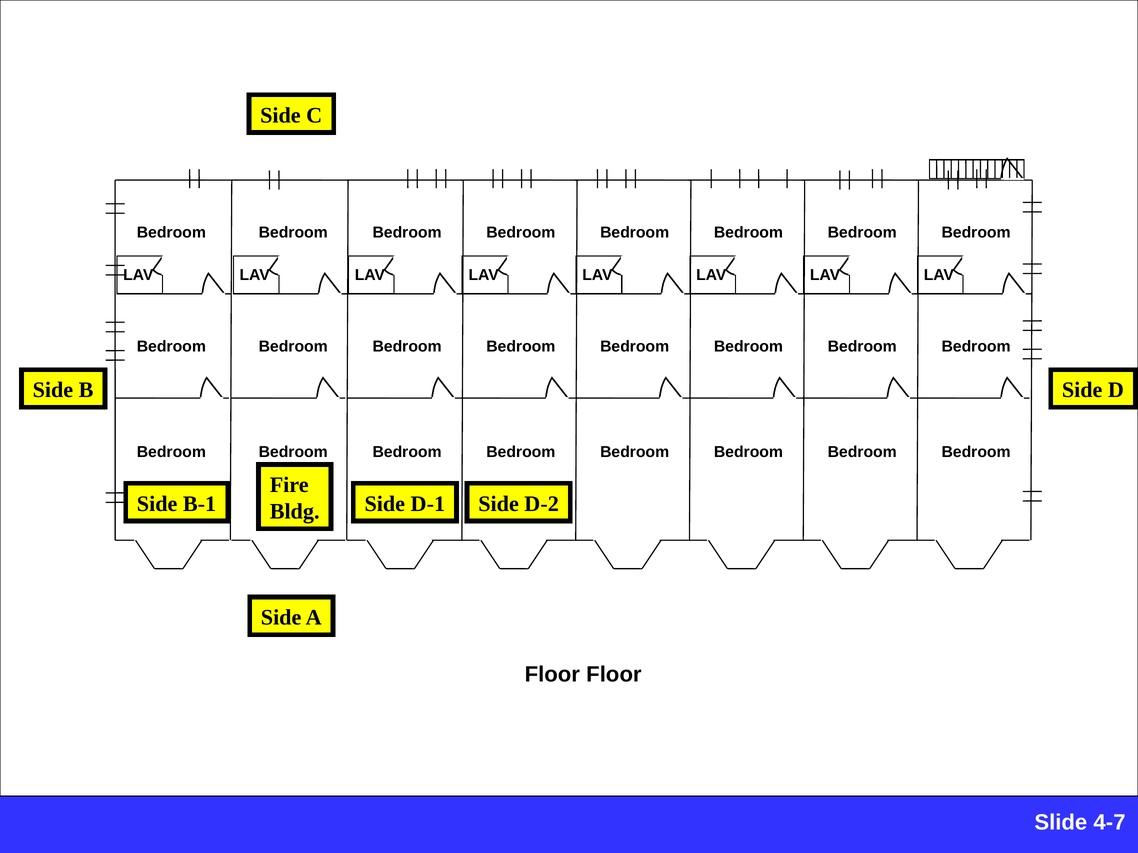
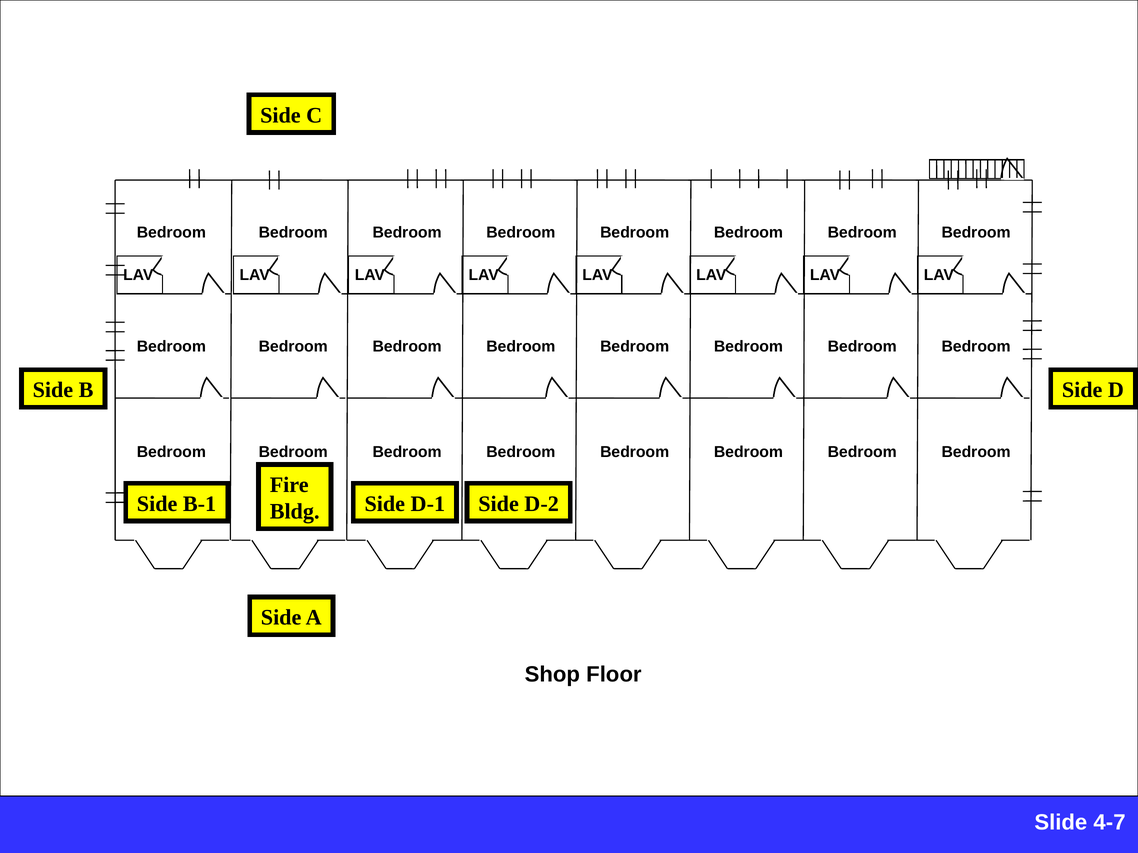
Floor: Floor -> Shop (552, 675)
